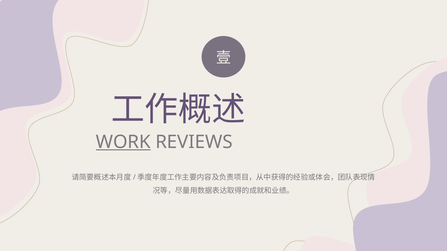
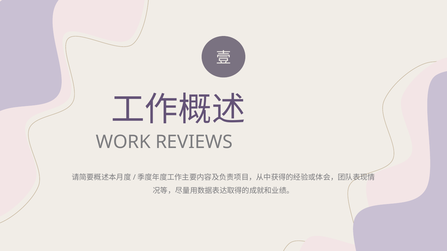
WORK underline: present -> none (123, 142)
